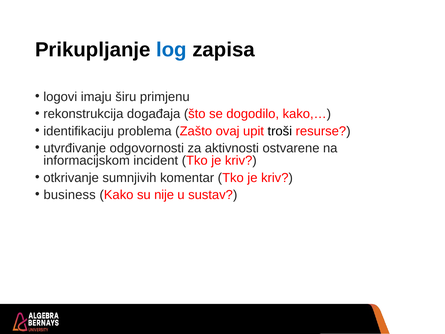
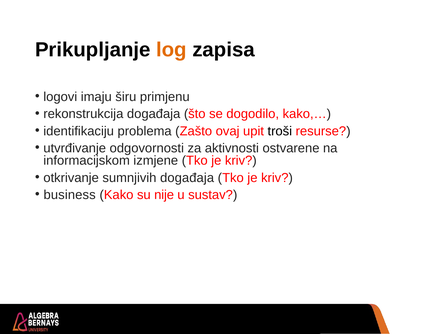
log colour: blue -> orange (171, 50)
incident: incident -> izmjene (156, 161)
sumnjivih komentar: komentar -> događaja (187, 178)
